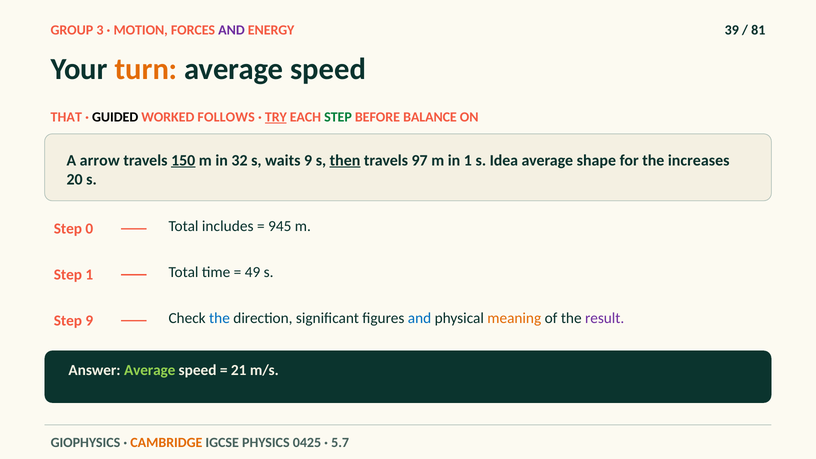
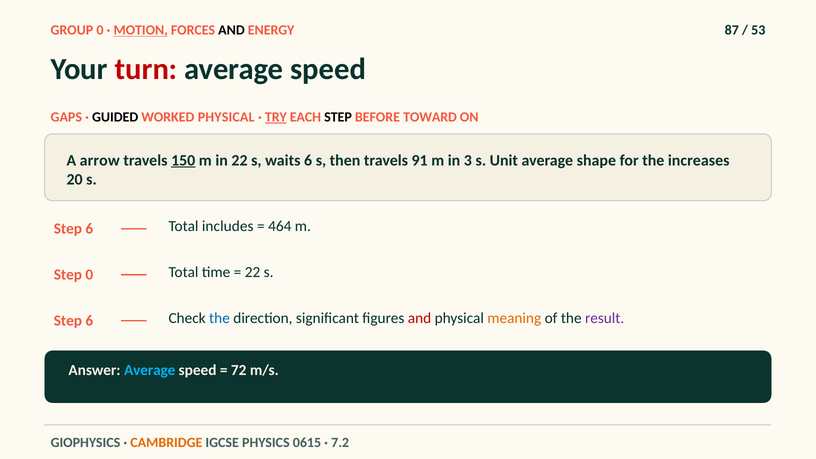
GROUP 3: 3 -> 0 (100, 30)
MOTION underline: none -> present (141, 30)
AND colour: purple -> black (231, 30)
39: 39 -> 87 (732, 30)
81: 81 -> 53 (758, 30)
turn colour: orange -> red (146, 69)
THAT: THAT -> GAPS (66, 117)
WORKED FOLLOWS: FOLLOWS -> PHYSICAL (226, 117)
STEP colour: green -> black (338, 117)
BALANCE: BALANCE -> TOWARD (430, 117)
in 32: 32 -> 22 (240, 160)
waits 9: 9 -> 6 (308, 160)
then underline: present -> none (345, 160)
97: 97 -> 91 (420, 160)
in 1: 1 -> 3 (468, 160)
Idea: Idea -> Unit (504, 160)
0: 0 -> 6 (89, 229)
945: 945 -> 464 (280, 226)
Step 1: 1 -> 0 (89, 275)
49: 49 -> 22 (253, 272)
9: 9 -> 6 (89, 321)
and colour: blue -> red (420, 318)
Average colour: light green -> light blue (150, 370)
21: 21 -> 72 (239, 370)
0425: 0425 -> 0615 (307, 443)
5.7: 5.7 -> 7.2 (340, 443)
